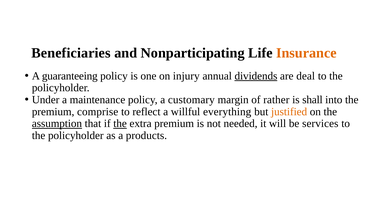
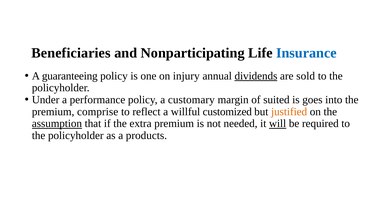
Insurance colour: orange -> blue (306, 53)
deal: deal -> sold (306, 76)
maintenance: maintenance -> performance (98, 100)
rather: rather -> suited (276, 100)
shall: shall -> goes (312, 100)
everything: everything -> customized (227, 111)
the underline: present -> none (120, 123)
will underline: none -> present (278, 123)
services: services -> required (320, 123)
